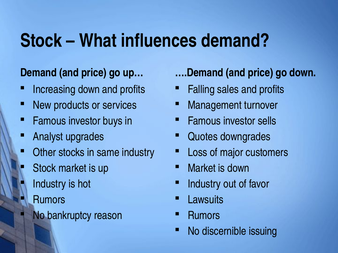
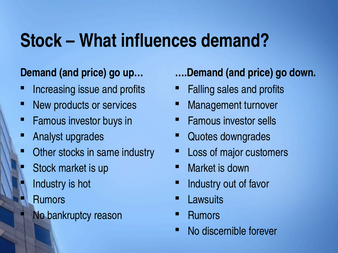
Increasing down: down -> issue (89, 90)
issuing: issuing -> forever (263, 232)
